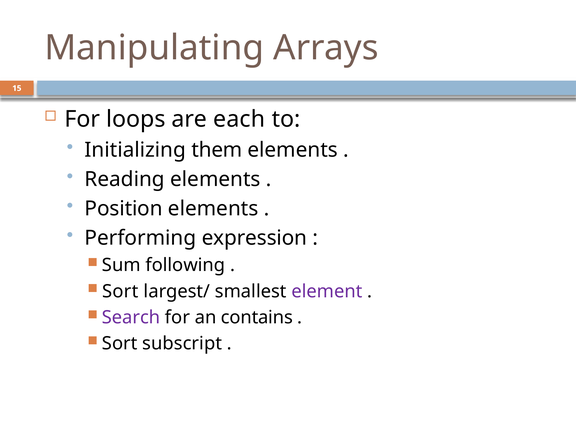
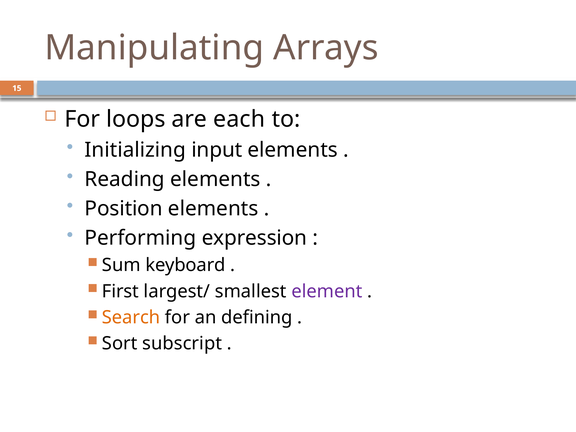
them: them -> input (217, 150)
following: following -> keyboard (185, 265)
Sort: Sort -> First (120, 291)
Search colour: purple -> orange (131, 317)
contains: contains -> defining (257, 317)
